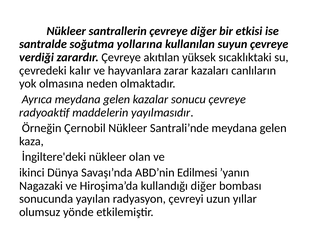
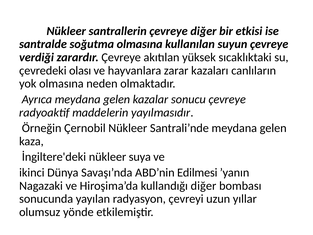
soğutma yollarına: yollarına -> olmasına (140, 44)
kalır: kalır -> olası (80, 70)
olan: olan -> suya (140, 157)
